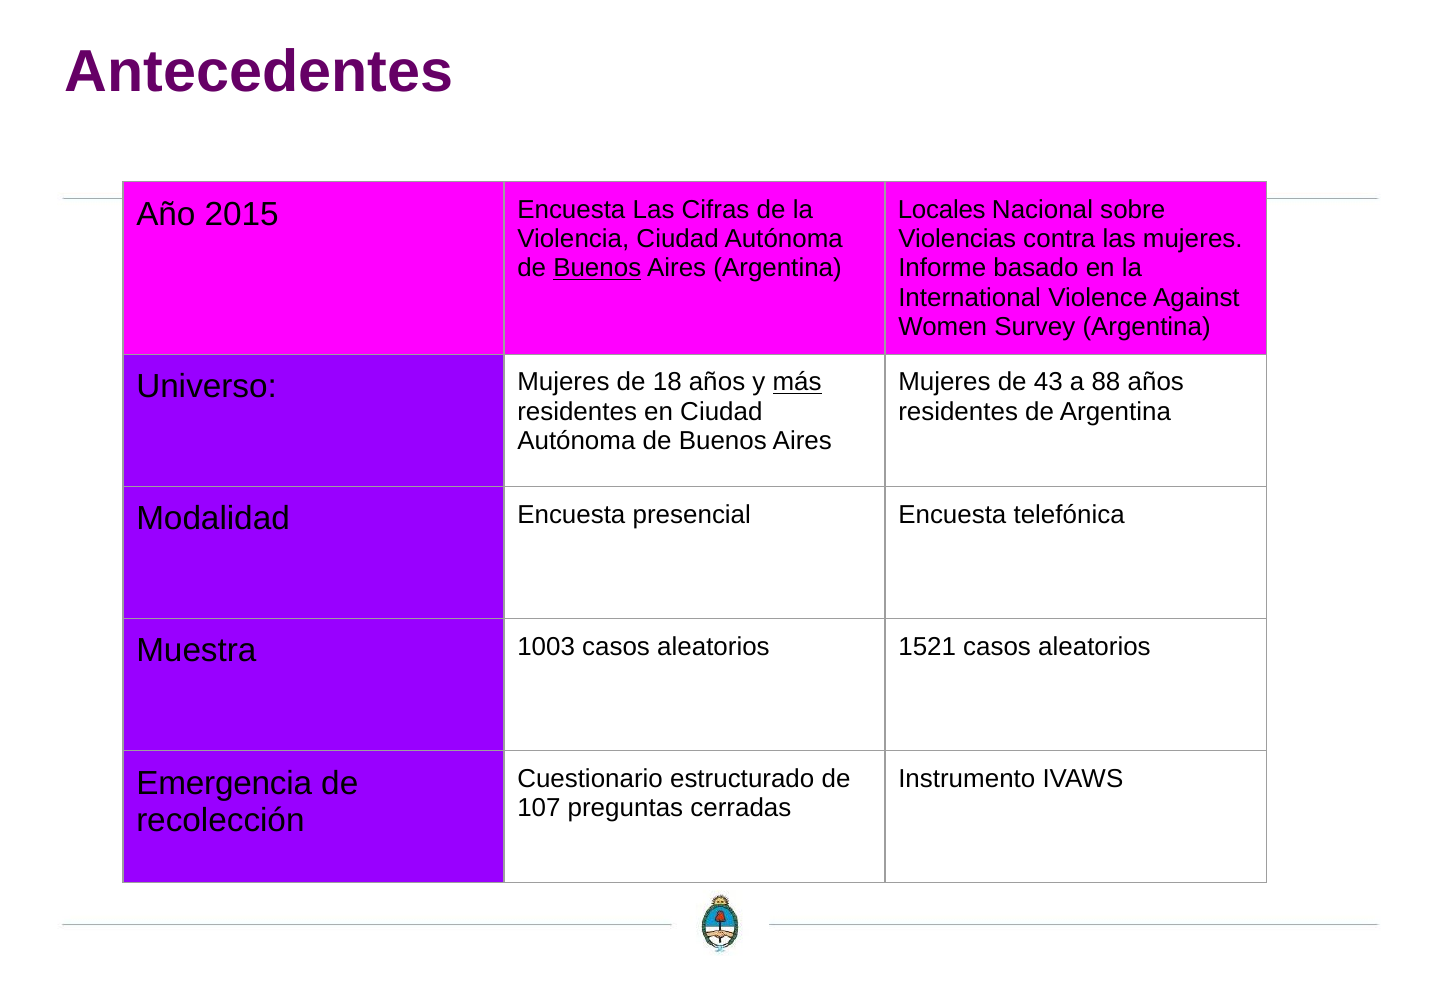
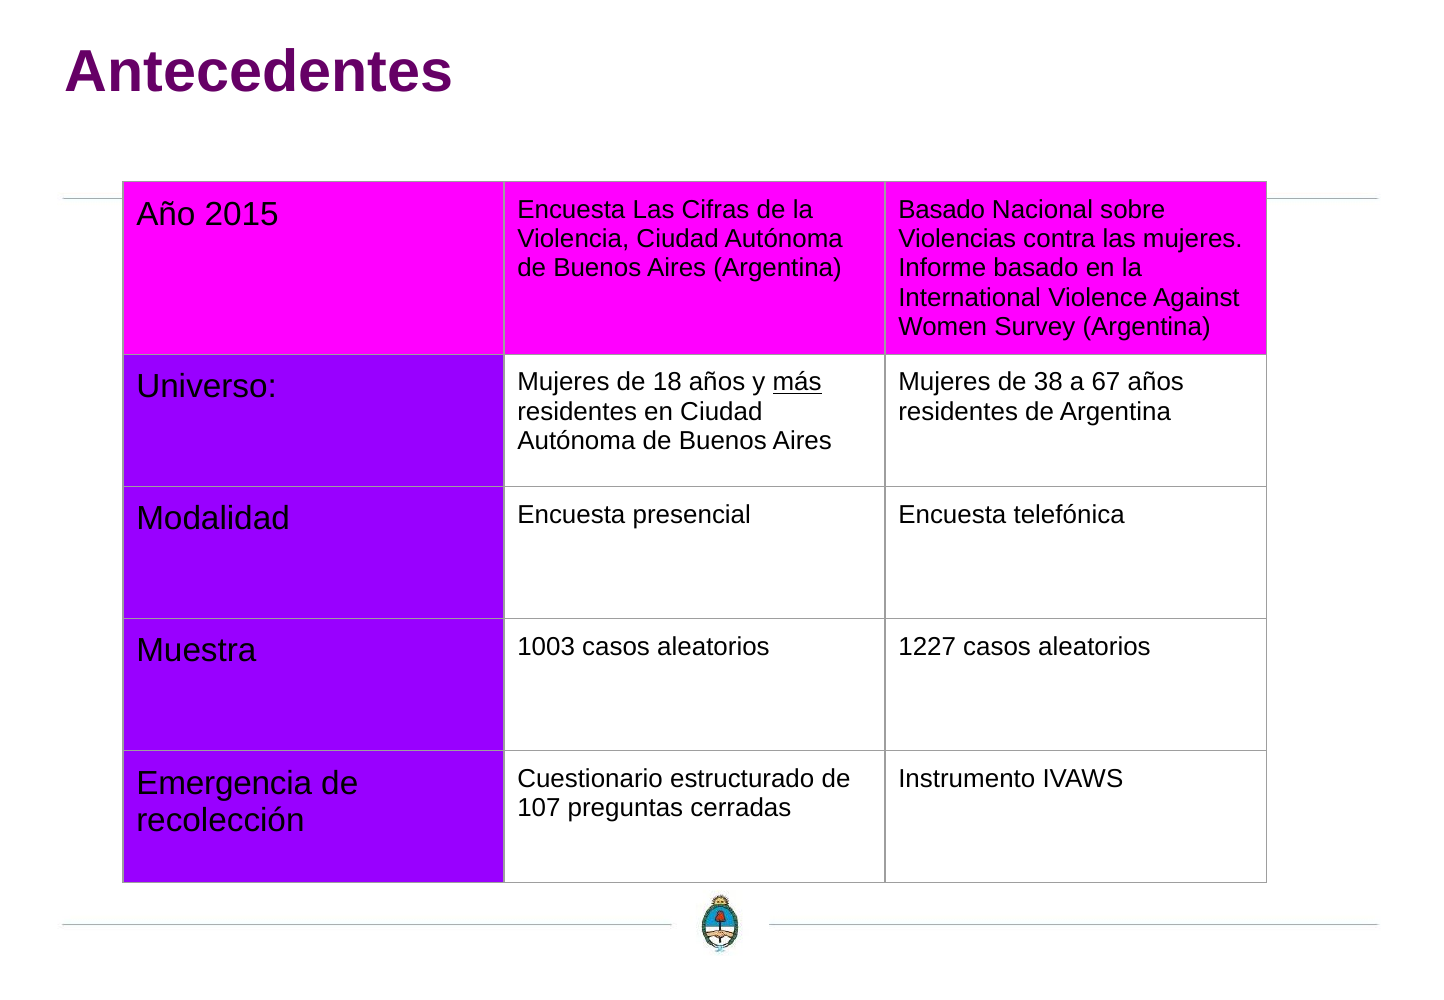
Locales: Locales -> Basado (942, 210)
Buenos underline: present -> none (597, 268)
43: 43 -> 38 (1048, 382)
88: 88 -> 67 (1106, 382)
1521: 1521 -> 1227 (927, 647)
